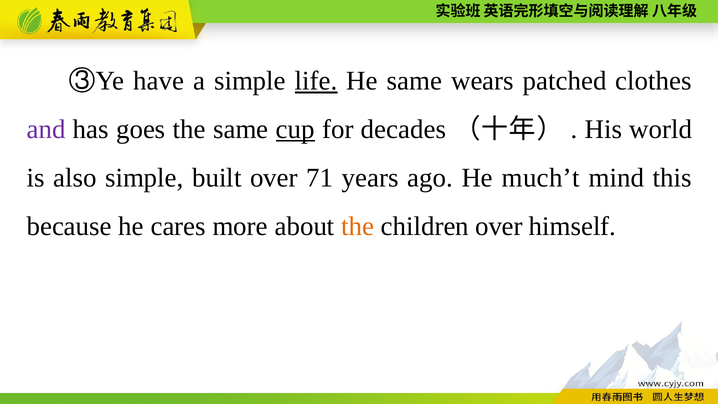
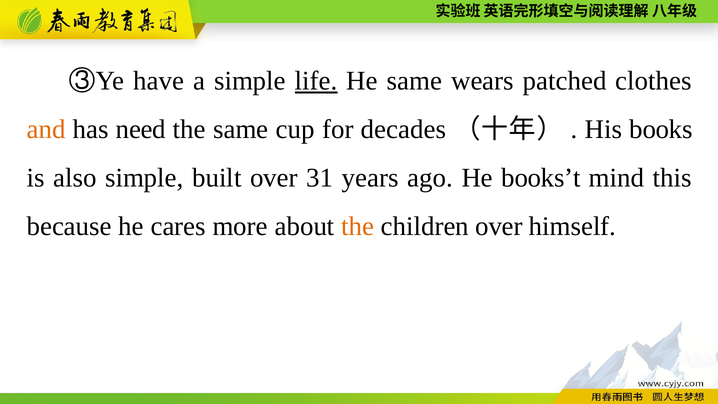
and colour: purple -> orange (46, 129)
goes: goes -> need (141, 129)
cup underline: present -> none (295, 129)
world: world -> books (661, 129)
71: 71 -> 31 (320, 178)
much’t: much’t -> books’t (541, 178)
